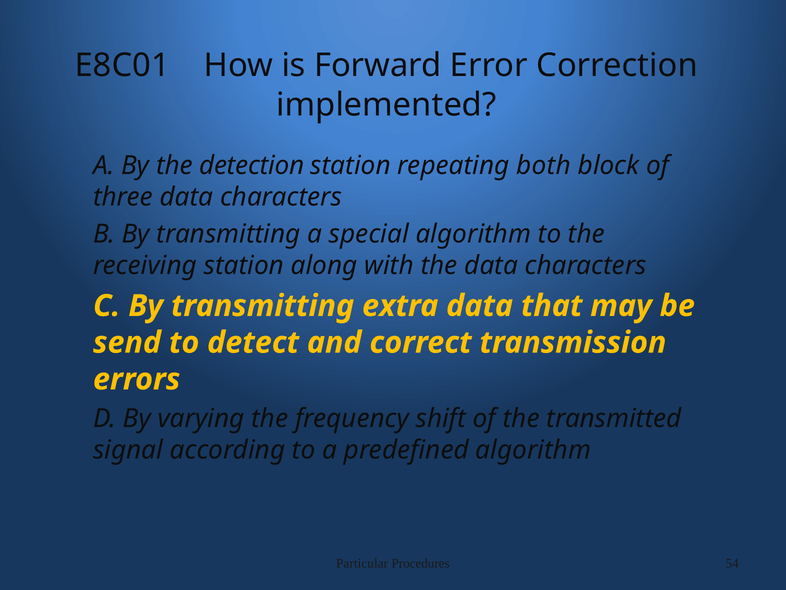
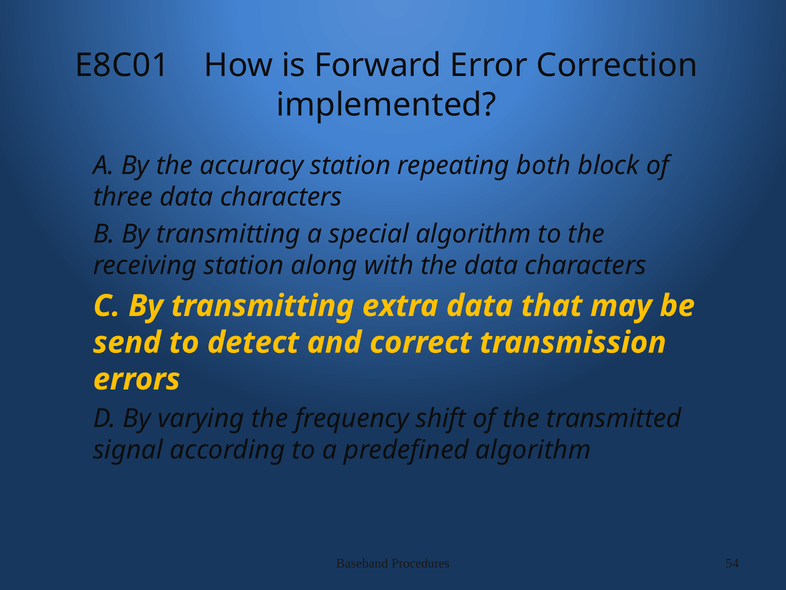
detection: detection -> accuracy (252, 166)
Particular: Particular -> Baseband (362, 563)
